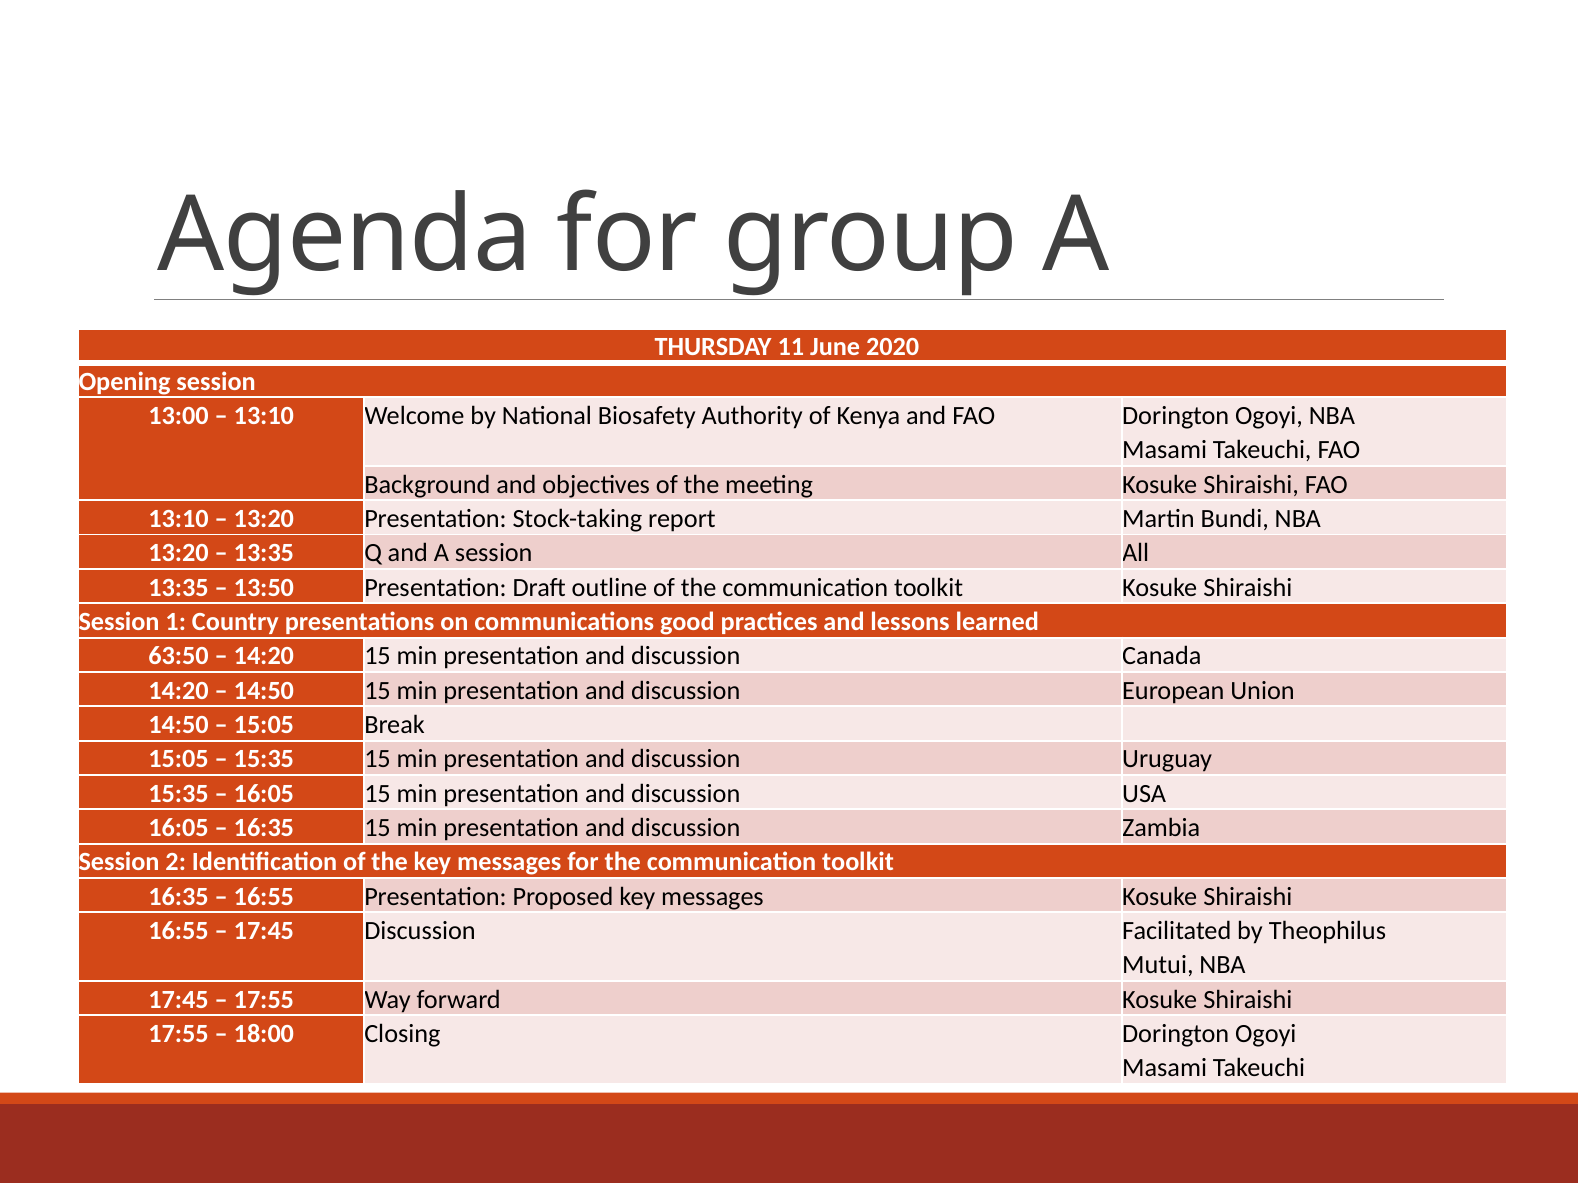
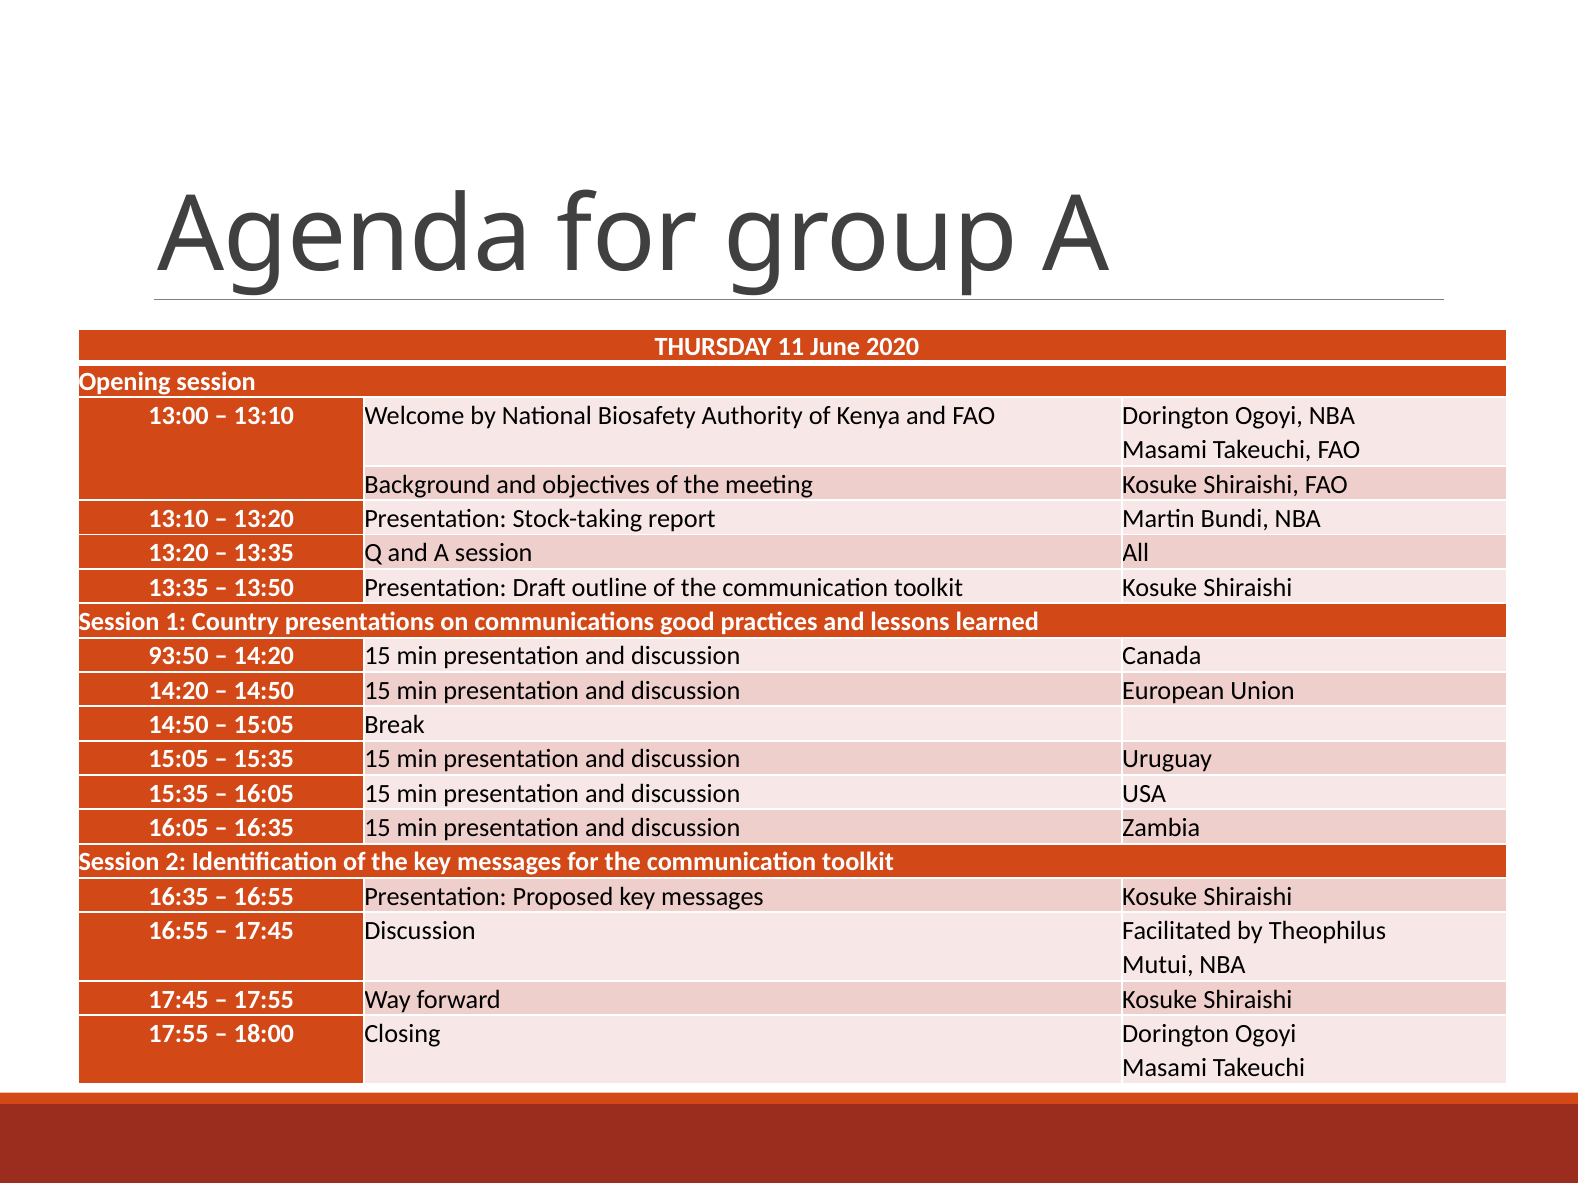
63:50: 63:50 -> 93:50 (179, 656)
